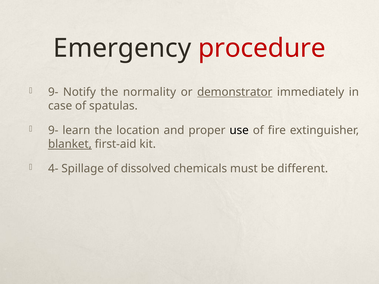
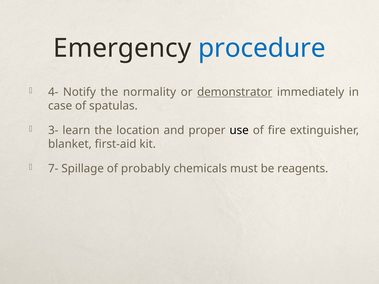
procedure colour: red -> blue (262, 48)
9-: 9- -> 4- (53, 92)
9-: 9- -> 3- (53, 130)
blanket underline: present -> none (70, 144)
4-: 4- -> 7- (53, 169)
dissolved: dissolved -> probably (146, 169)
different: different -> reagents (303, 169)
